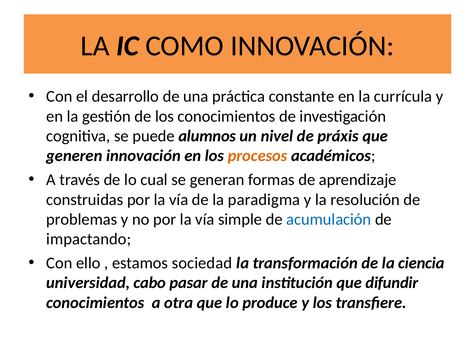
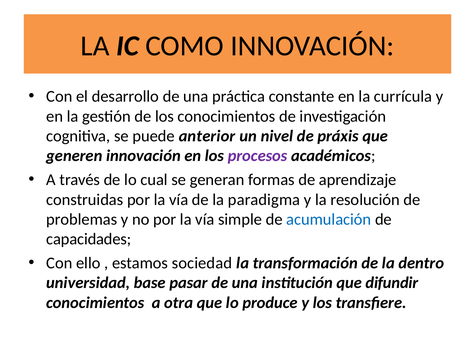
alumnos: alumnos -> anterior (207, 136)
procesos colour: orange -> purple (258, 156)
impactando: impactando -> capacidades (89, 239)
ciencia: ciencia -> dentro (421, 263)
cabo: cabo -> base (150, 283)
